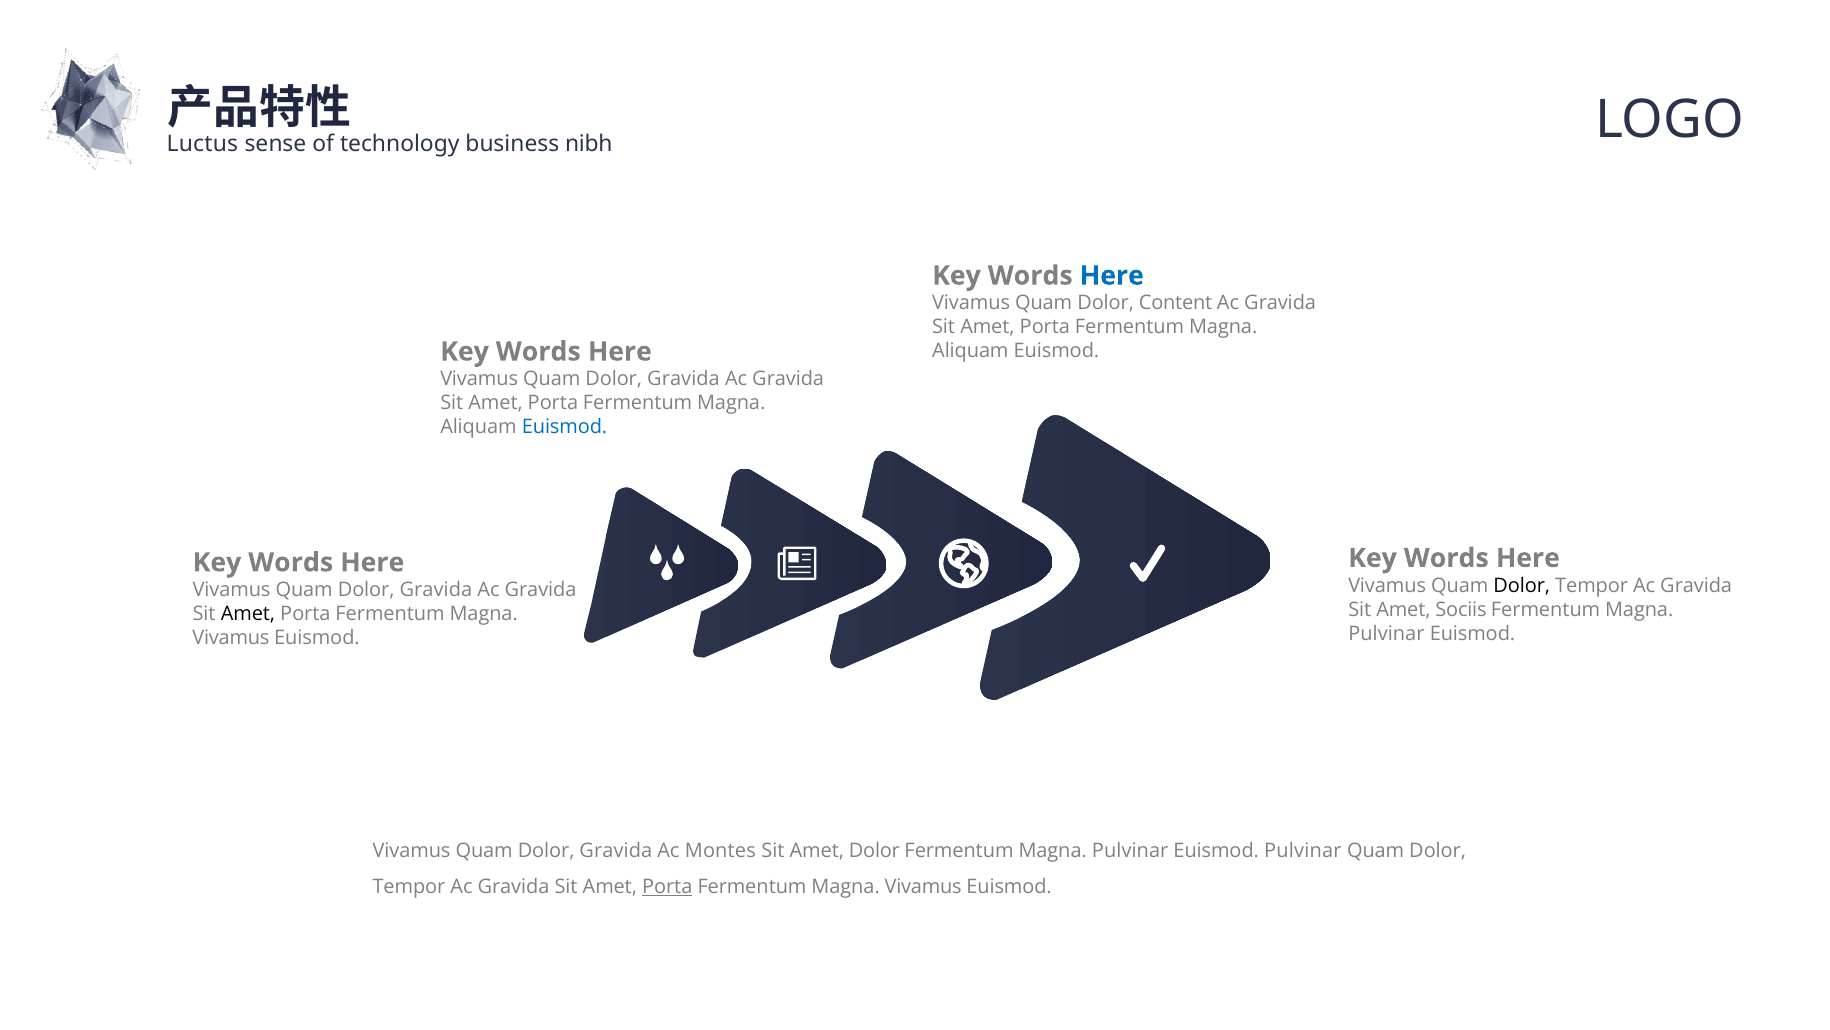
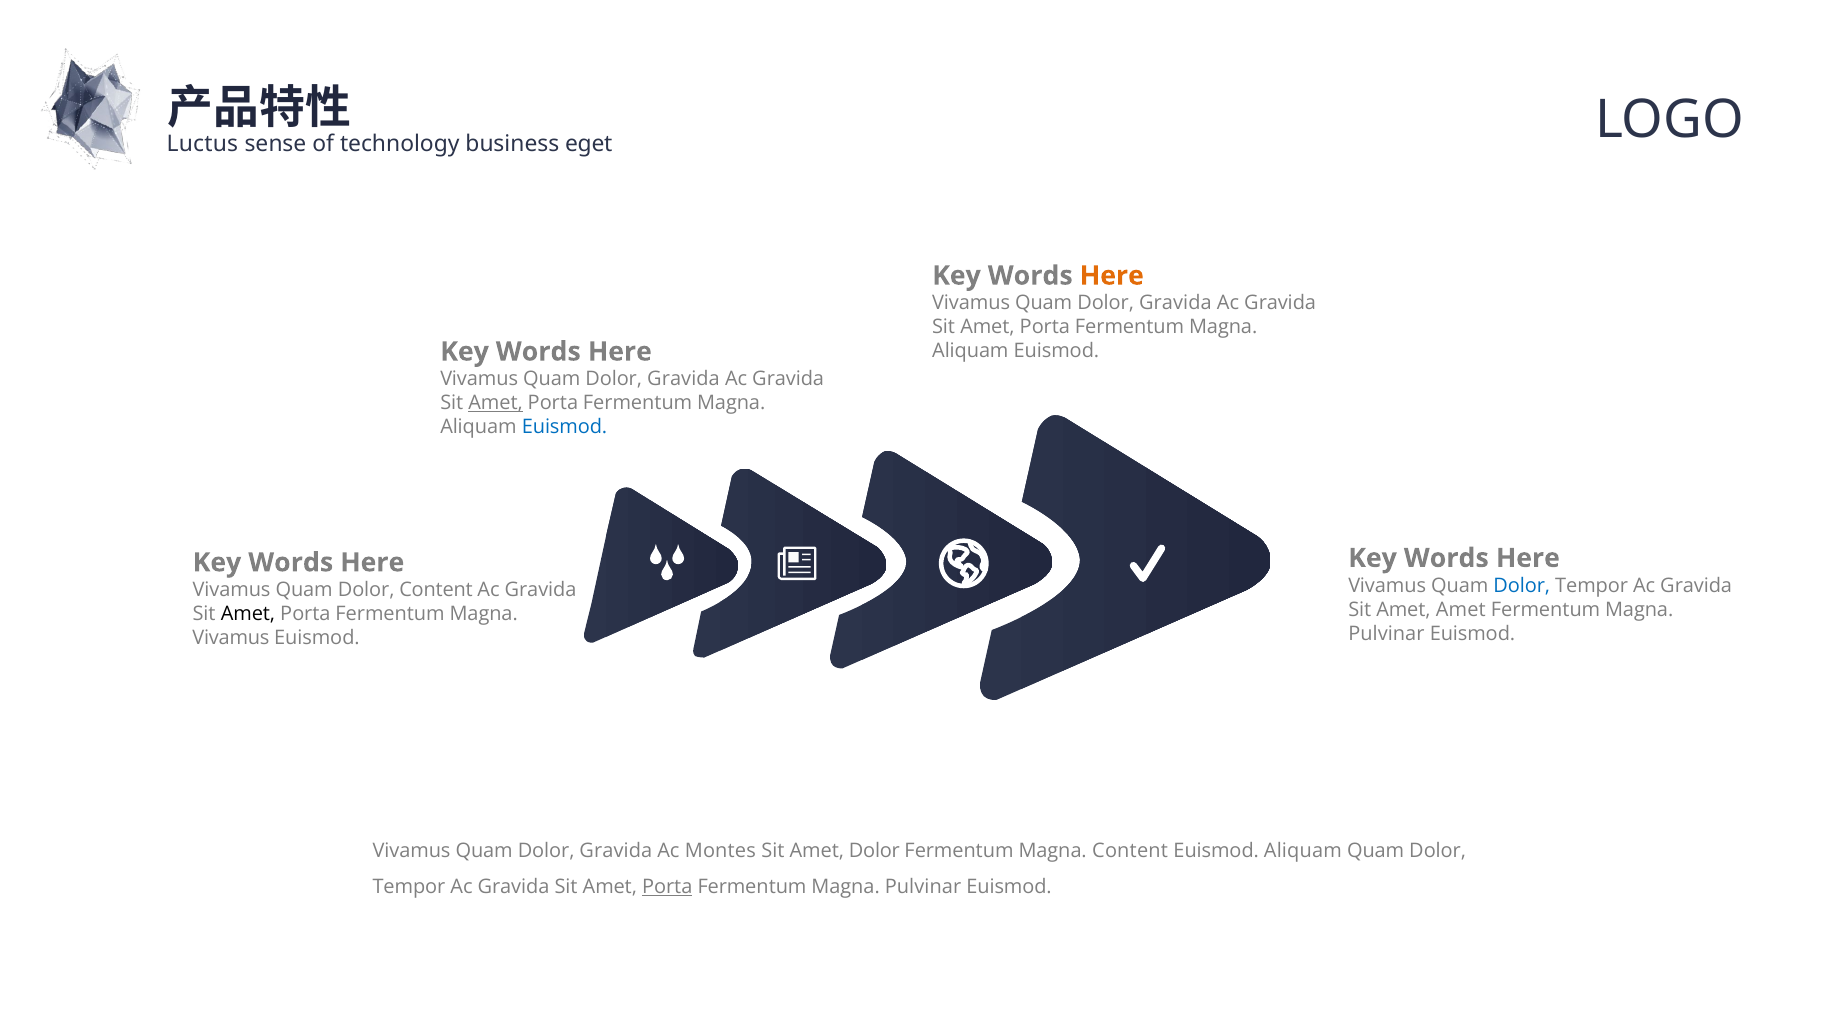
nibh: nibh -> eget (589, 144)
Here colour: blue -> orange (1112, 276)
Content: Content -> Gravida (1175, 303)
Amet underline: none -> present (496, 403)
Dolor colour: black -> blue (1522, 585)
Gravida: Gravida -> Content (436, 590)
Amet Sociis: Sociis -> Amet (1461, 609)
Pulvinar: Pulvinar -> Content (1130, 850)
Euismod Pulvinar: Pulvinar -> Aliquam (1303, 850)
Vivamus: Vivamus -> Pulvinar (923, 886)
